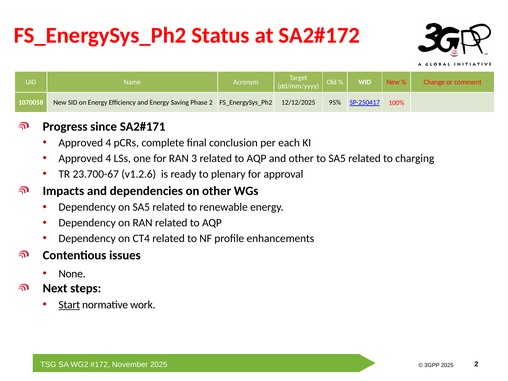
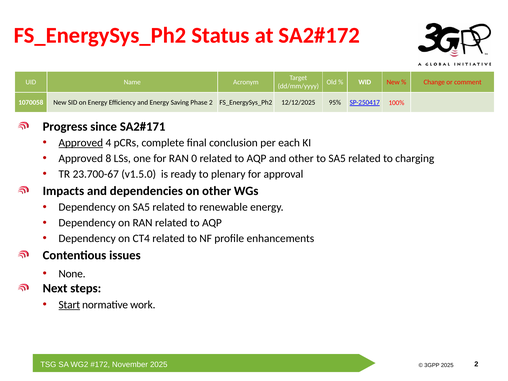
Approved underline: none -> present (81, 143)
4: 4 -> 8 (108, 159)
3: 3 -> 0 (194, 159)
v1.2.6: v1.2.6 -> v1.5.0 (139, 174)
